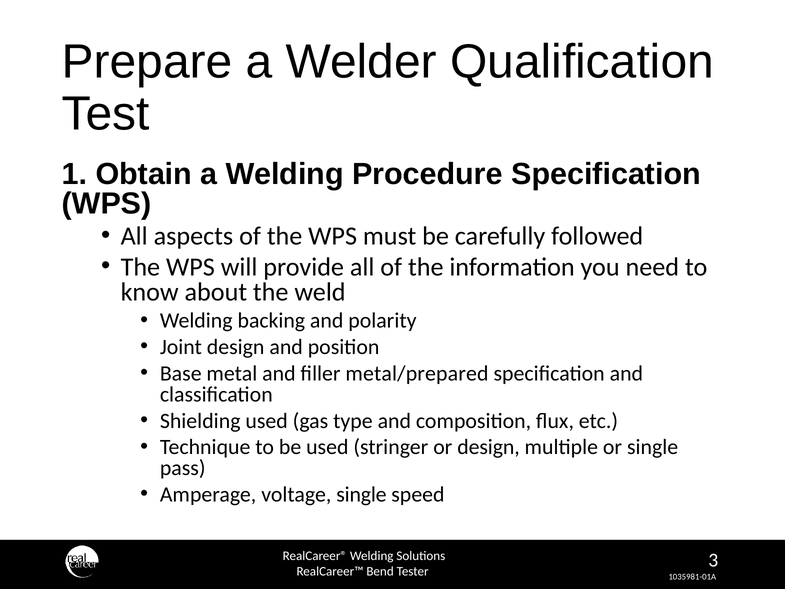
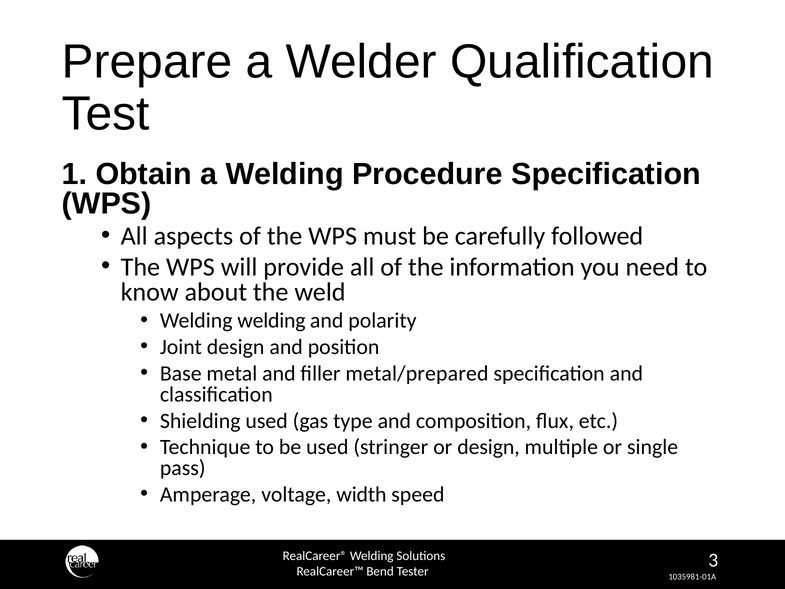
Welding backing: backing -> welding (271, 321)
voltage single: single -> width (361, 494)
